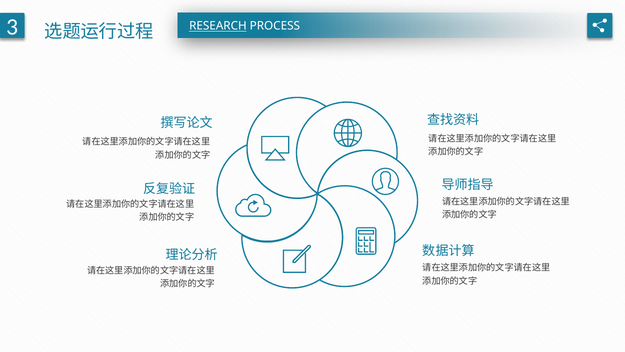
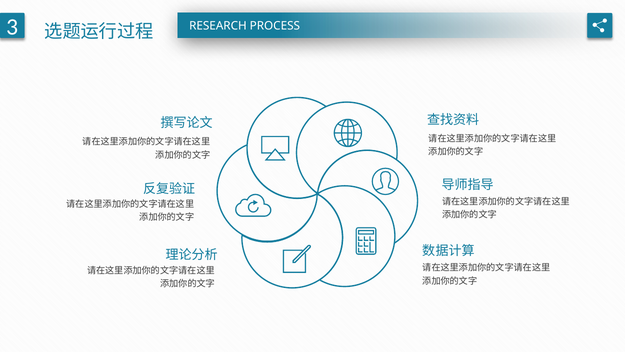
RESEARCH underline: present -> none (218, 26)
